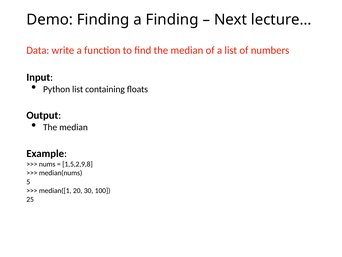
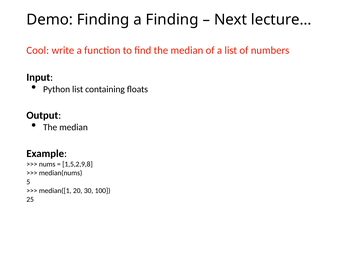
Data: Data -> Cool (38, 50)
